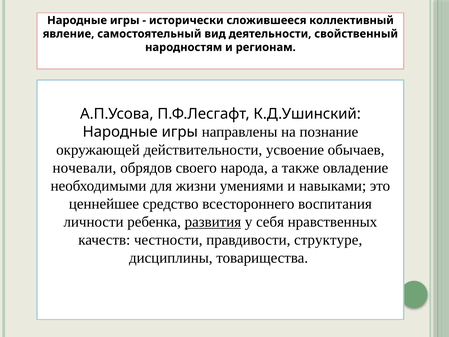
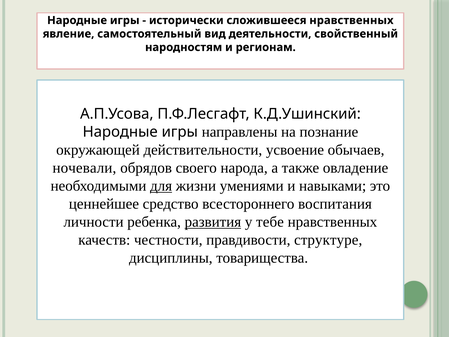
сложившееся коллективный: коллективный -> нравственных (351, 20)
для underline: none -> present (161, 186)
себя: себя -> тебе (270, 222)
